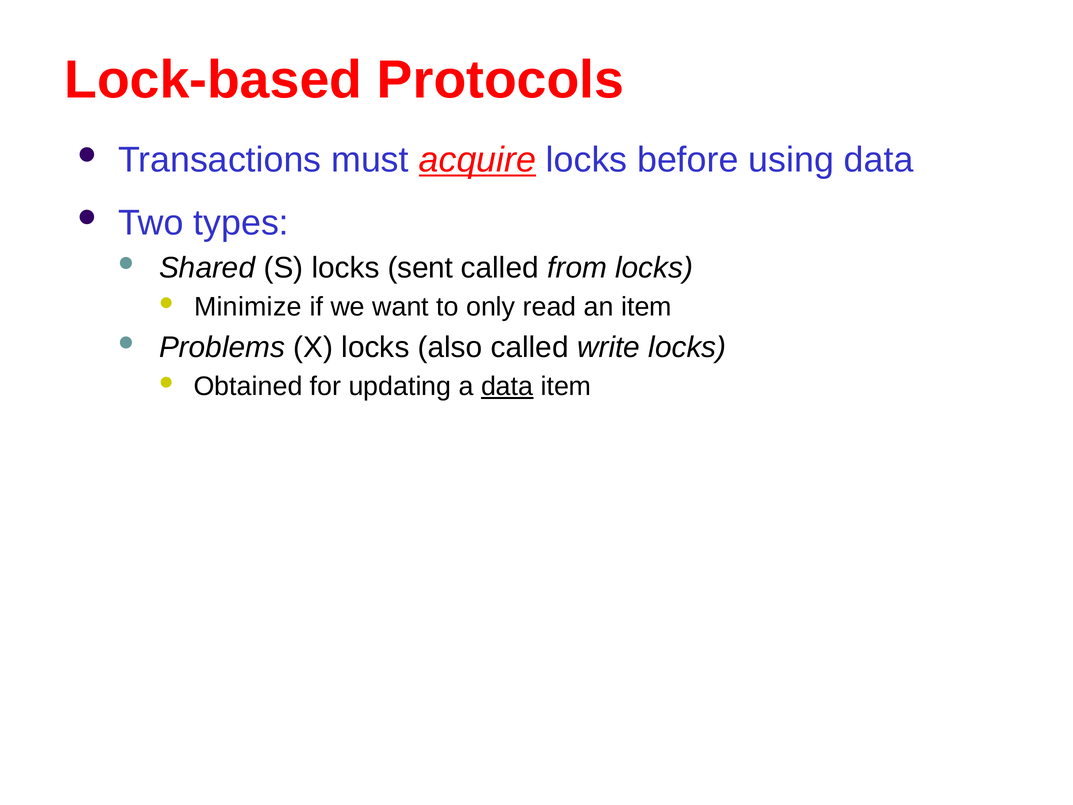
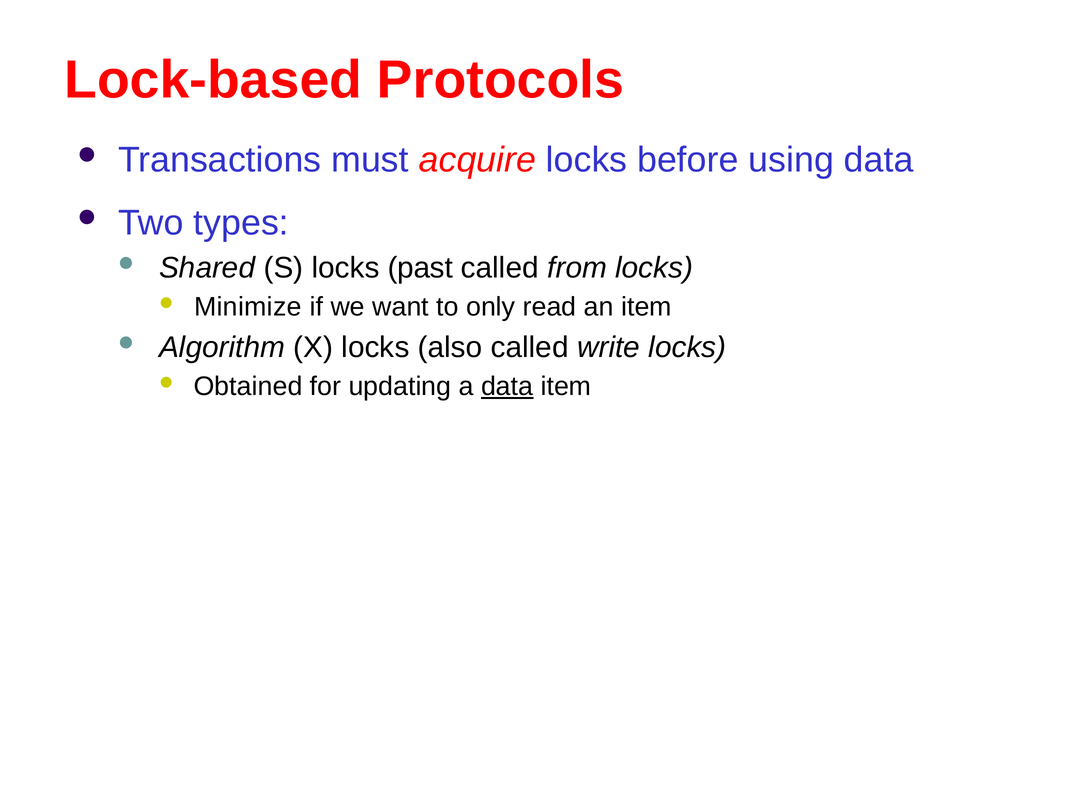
acquire underline: present -> none (477, 160)
sent: sent -> past (420, 268)
Problems: Problems -> Algorithm (222, 347)
